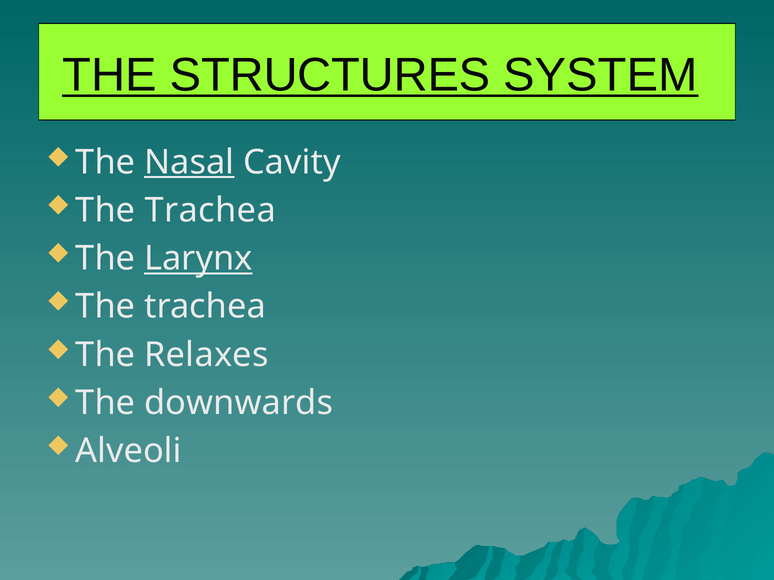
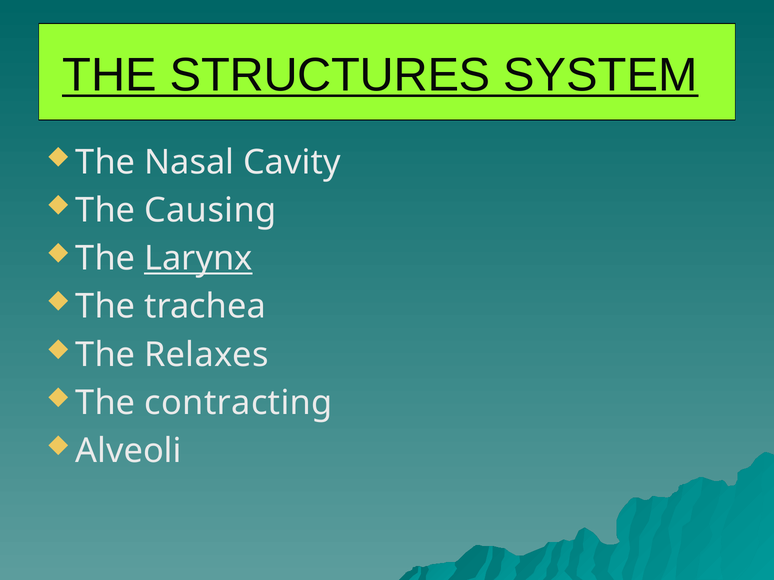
Nasal underline: present -> none (189, 162)
Trachea: Trachea -> Causing (210, 211)
downwards: downwards -> contracting (239, 403)
